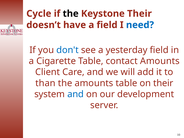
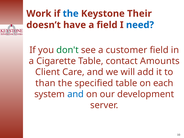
Cycle: Cycle -> Work (39, 14)
the colour: black -> blue (71, 14)
don't colour: blue -> green (68, 50)
yesterday: yesterday -> customer (127, 50)
the amounts: amounts -> specified (94, 83)
on their: their -> each (163, 83)
